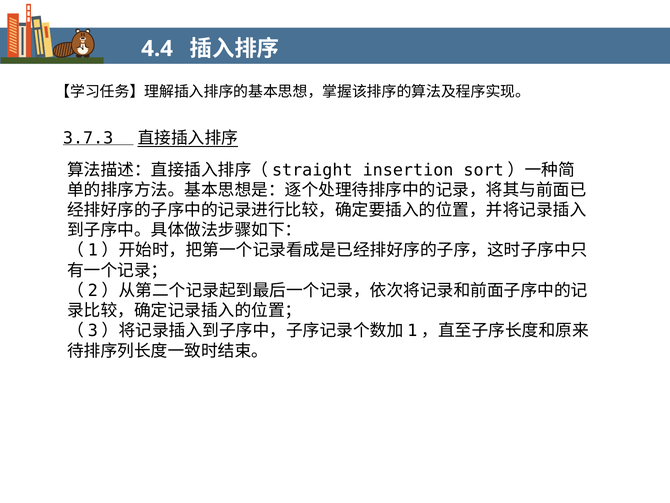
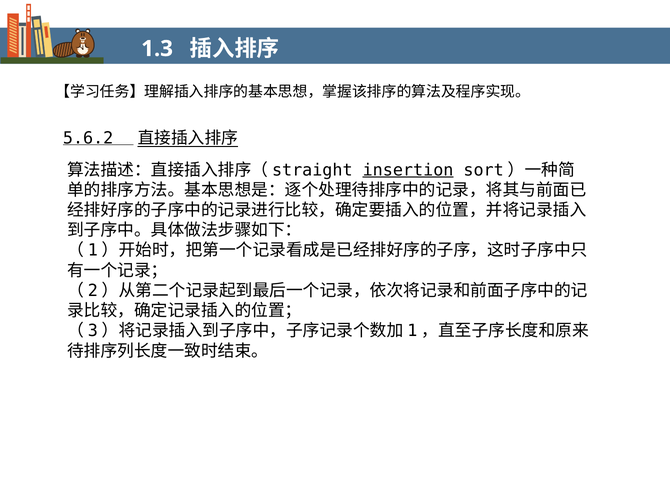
4.4: 4.4 -> 1.3 (157, 49)
3.7.3: 3.7.3 -> 5.6.2 (88, 138)
insertion underline: none -> present (408, 170)
